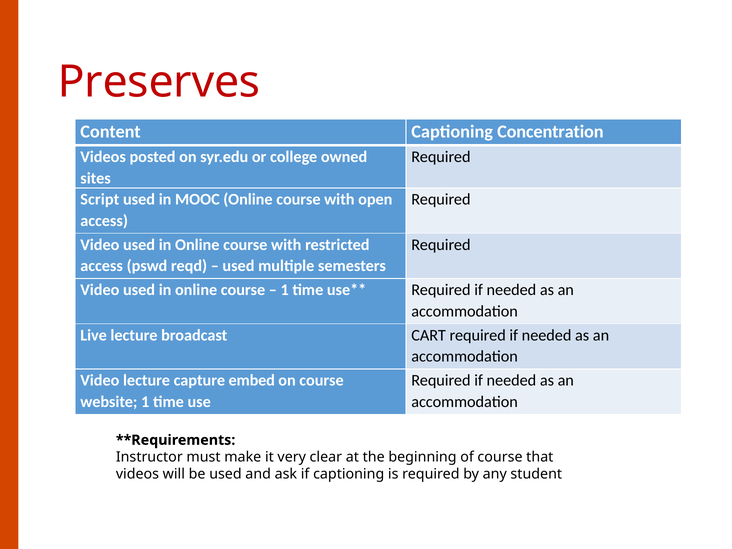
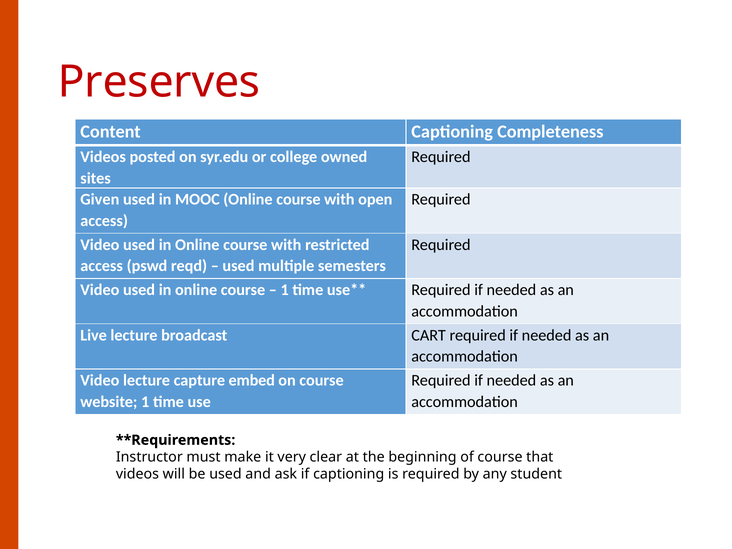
Concentration: Concentration -> Completeness (550, 132)
Script: Script -> Given (100, 199)
